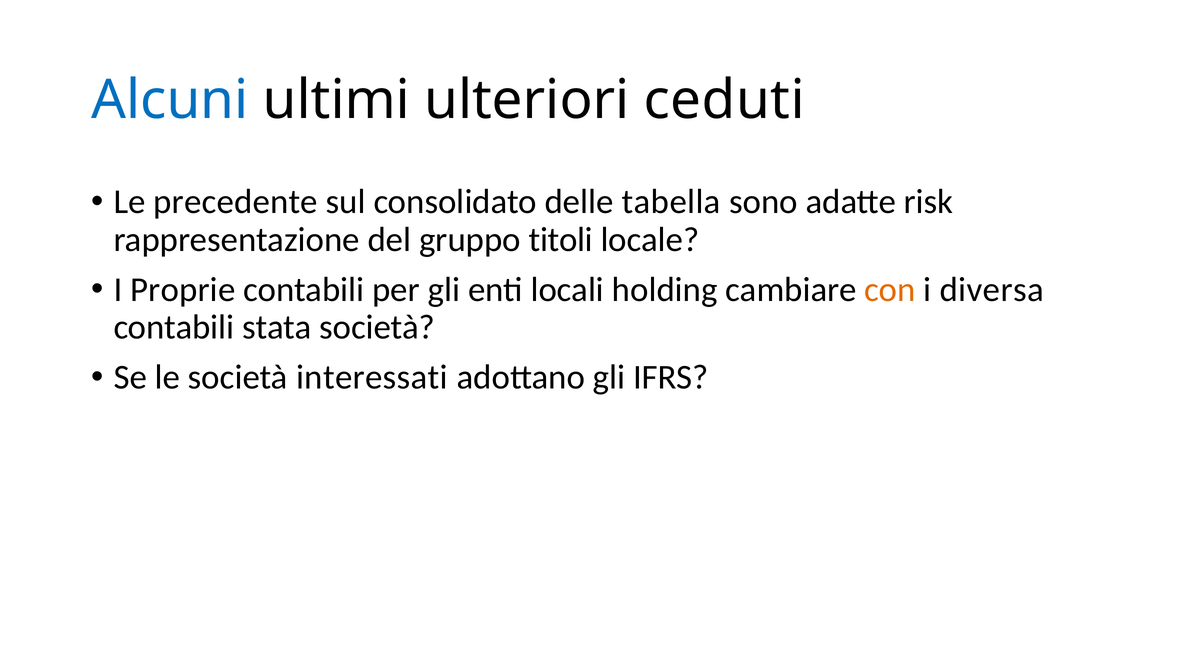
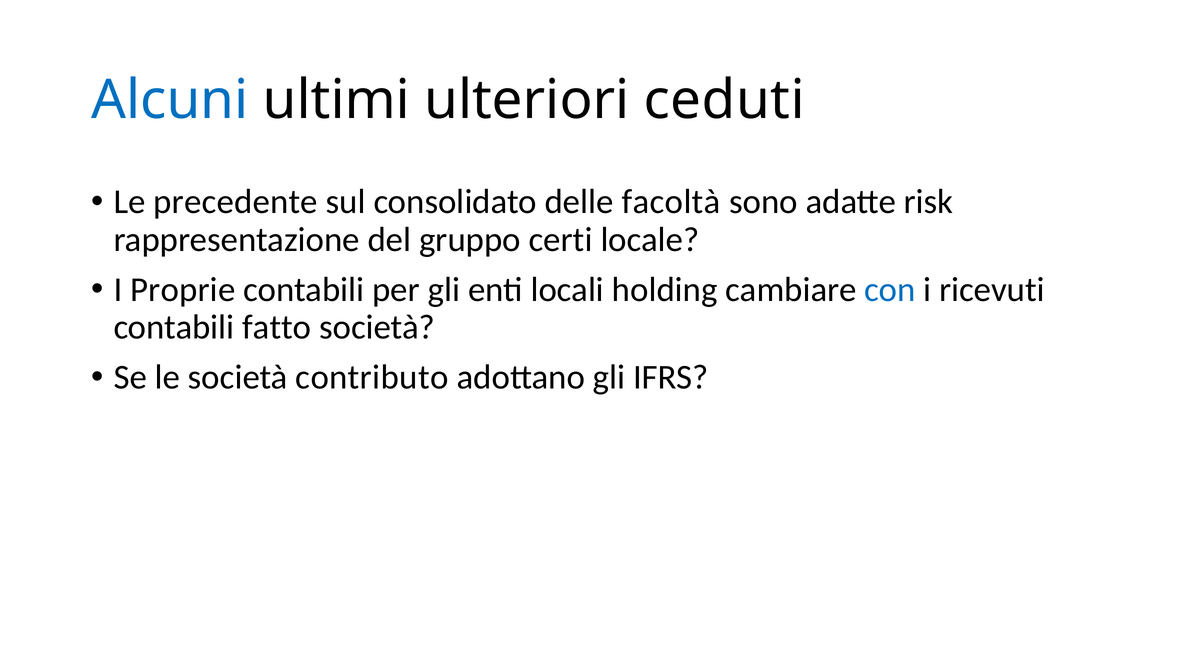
tabella: tabella -> facoltà (671, 202)
titoli: titoli -> certi (561, 240)
con colour: orange -> blue (890, 290)
diversa: diversa -> ricevuti (992, 290)
stata: stata -> fatto (277, 328)
interessati: interessati -> contributo (372, 378)
